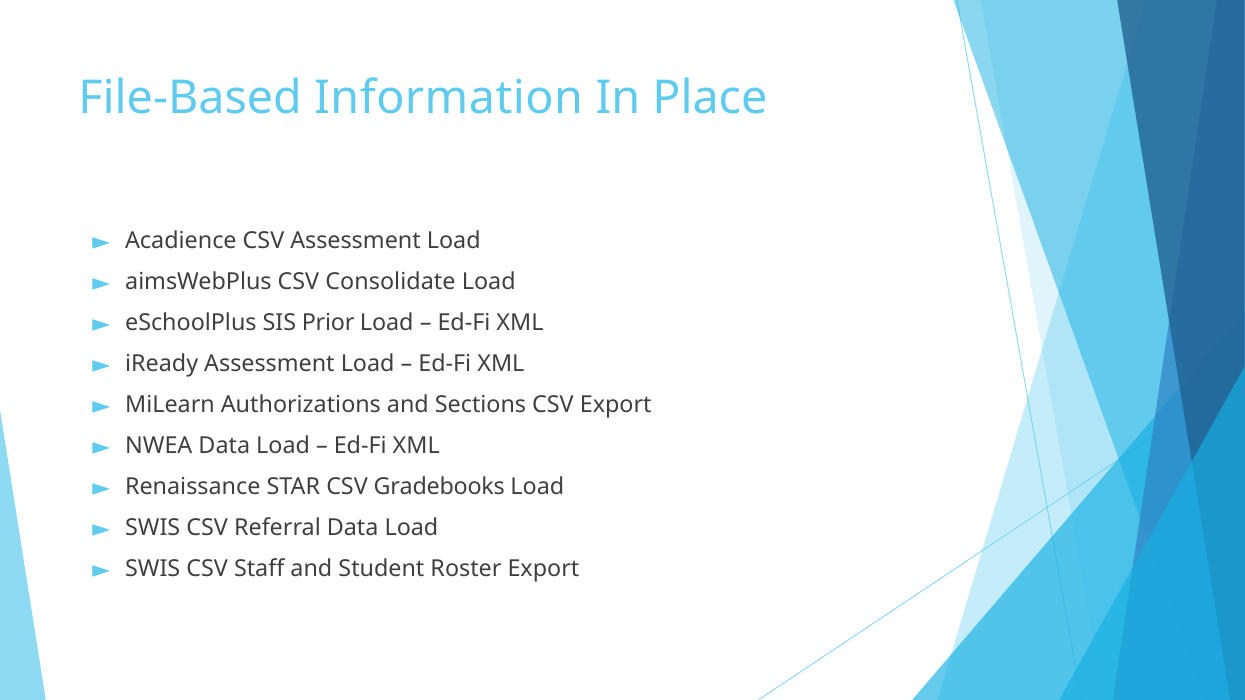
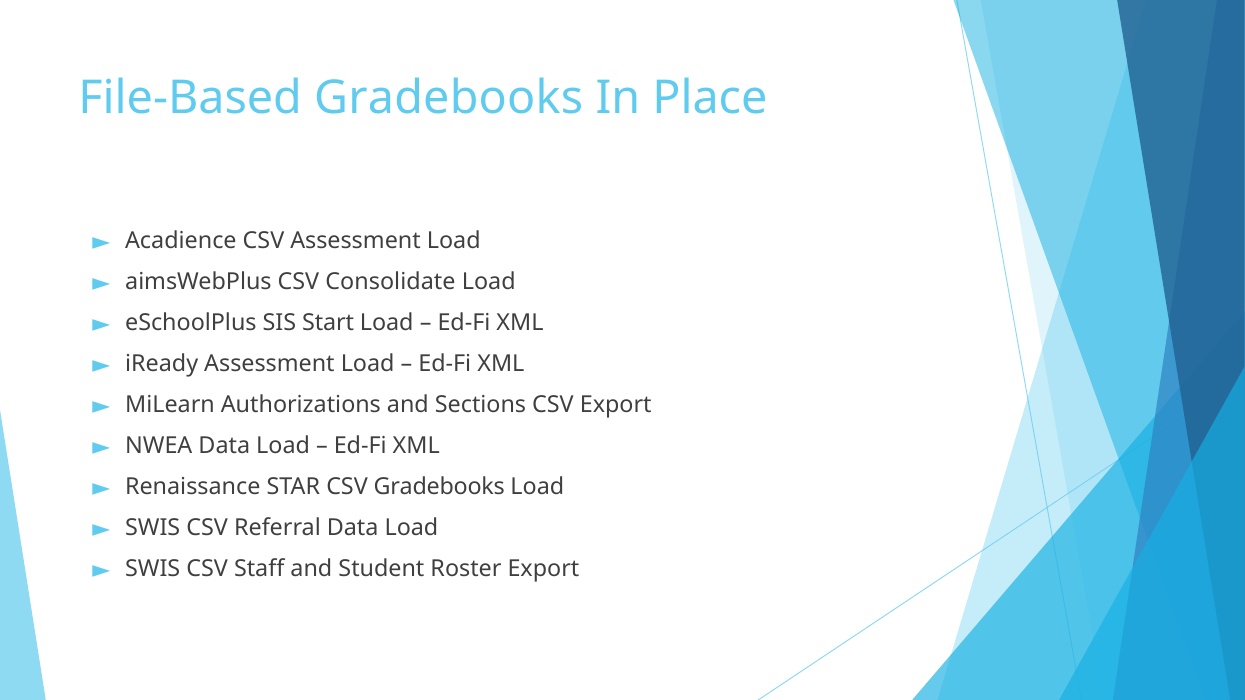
File-Based Information: Information -> Gradebooks (449, 98)
Prior: Prior -> Start (328, 323)
